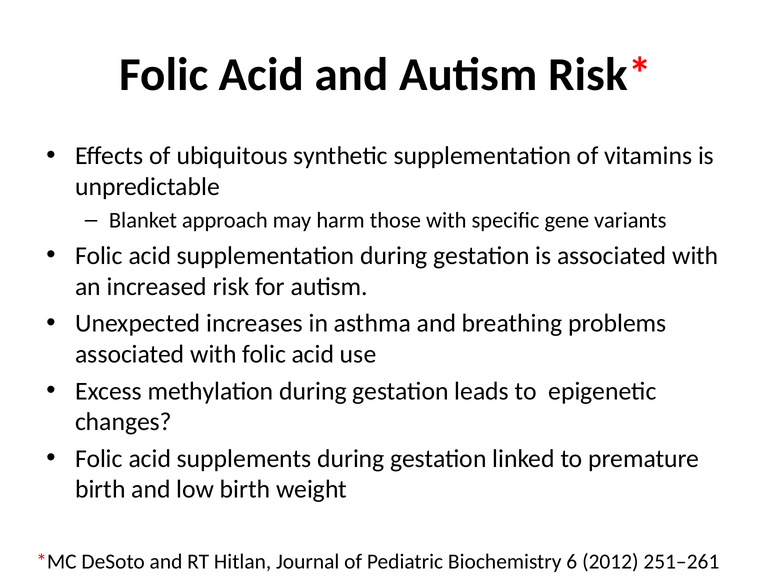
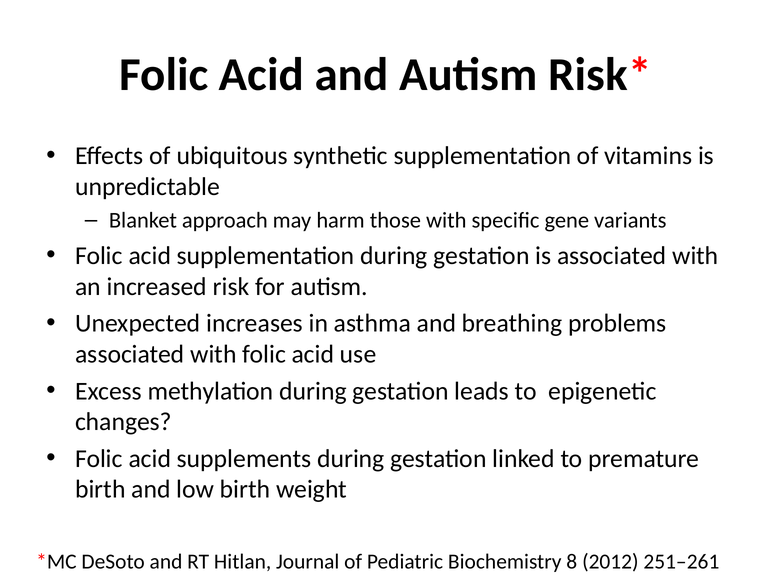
6: 6 -> 8 (572, 562)
